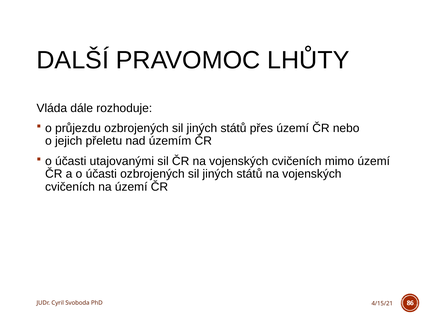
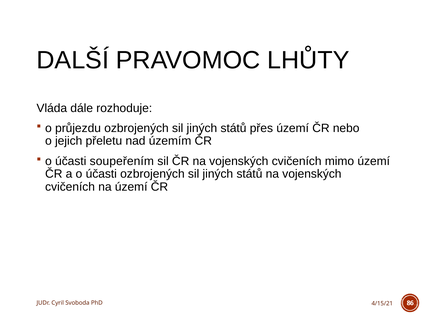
utajovanými: utajovanými -> soupeřením (122, 161)
